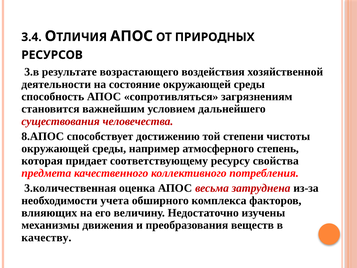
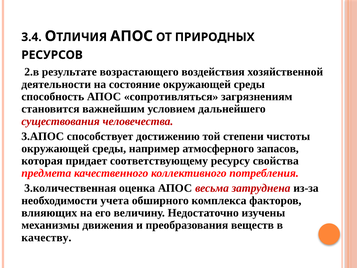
3.в: 3.в -> 2.в (32, 72)
8.АПОС: 8.АПОС -> 3.АПОС (43, 136)
степень: степень -> запасов (278, 148)
